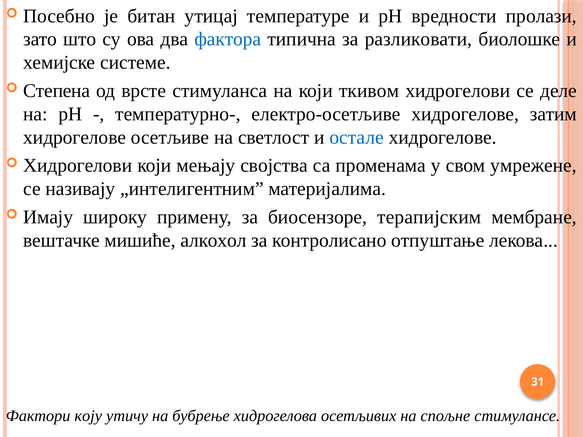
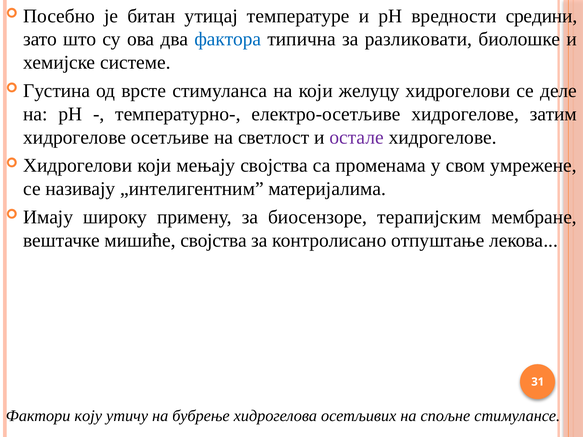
пролази: пролази -> средини (541, 16)
Степена: Степена -> Густина (57, 91)
ткивом: ткивом -> желуцу (369, 91)
остале colour: blue -> purple (357, 137)
мишиће алкохол: алкохол -> својства (214, 240)
